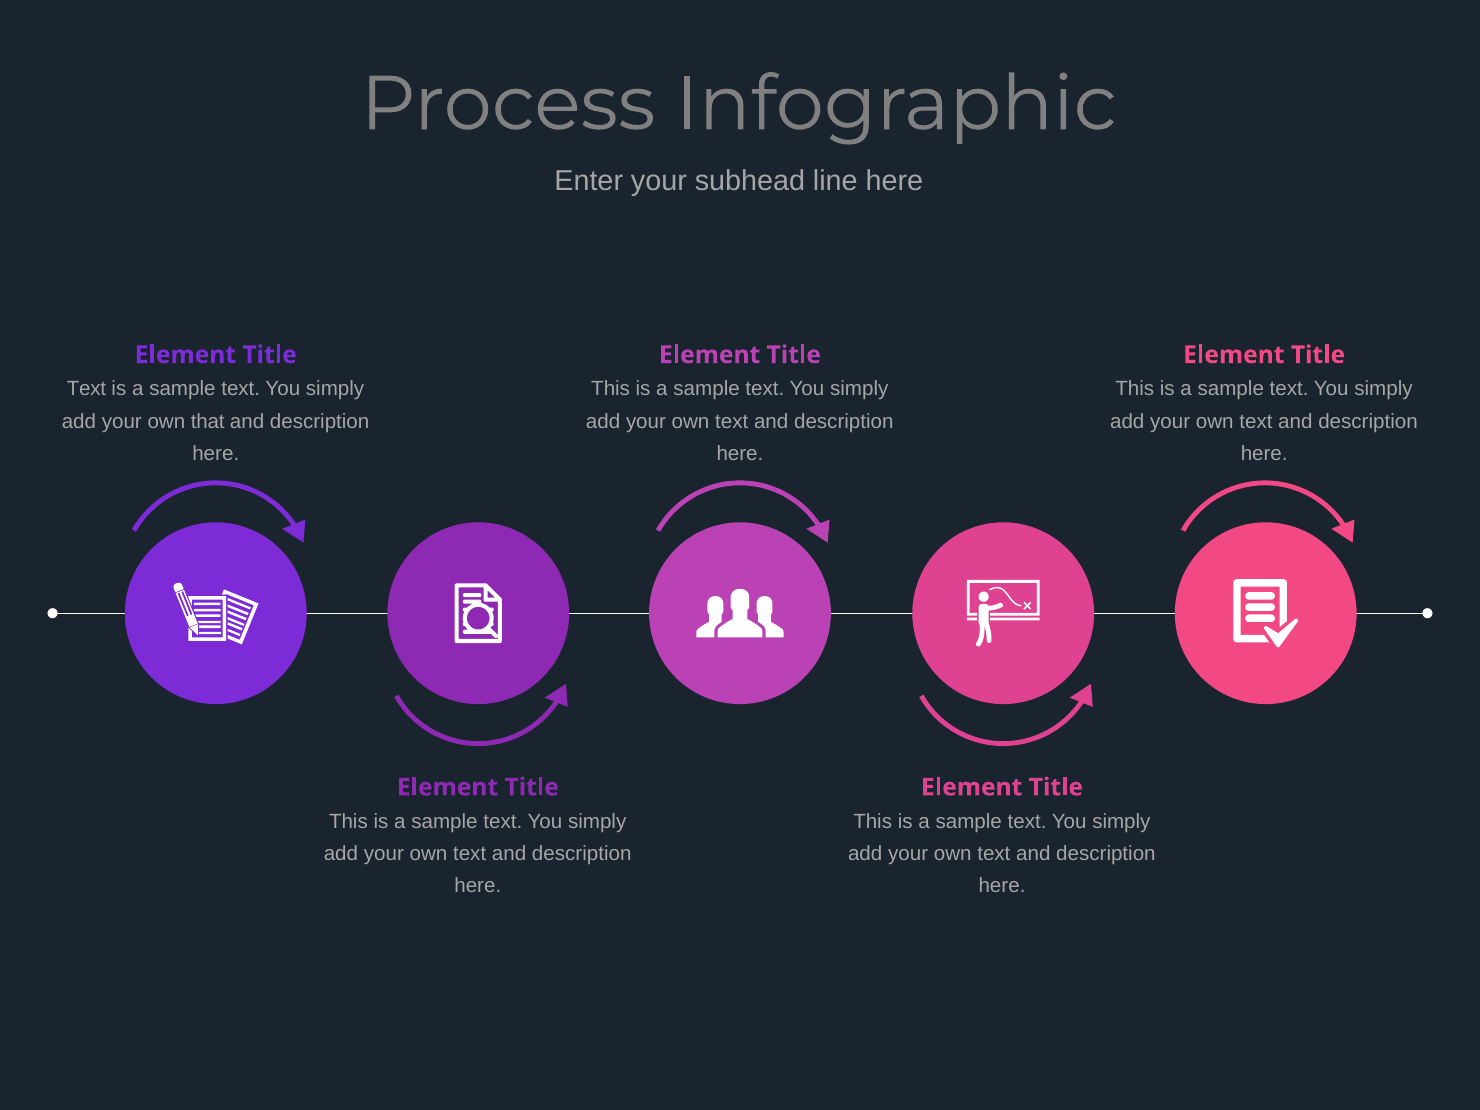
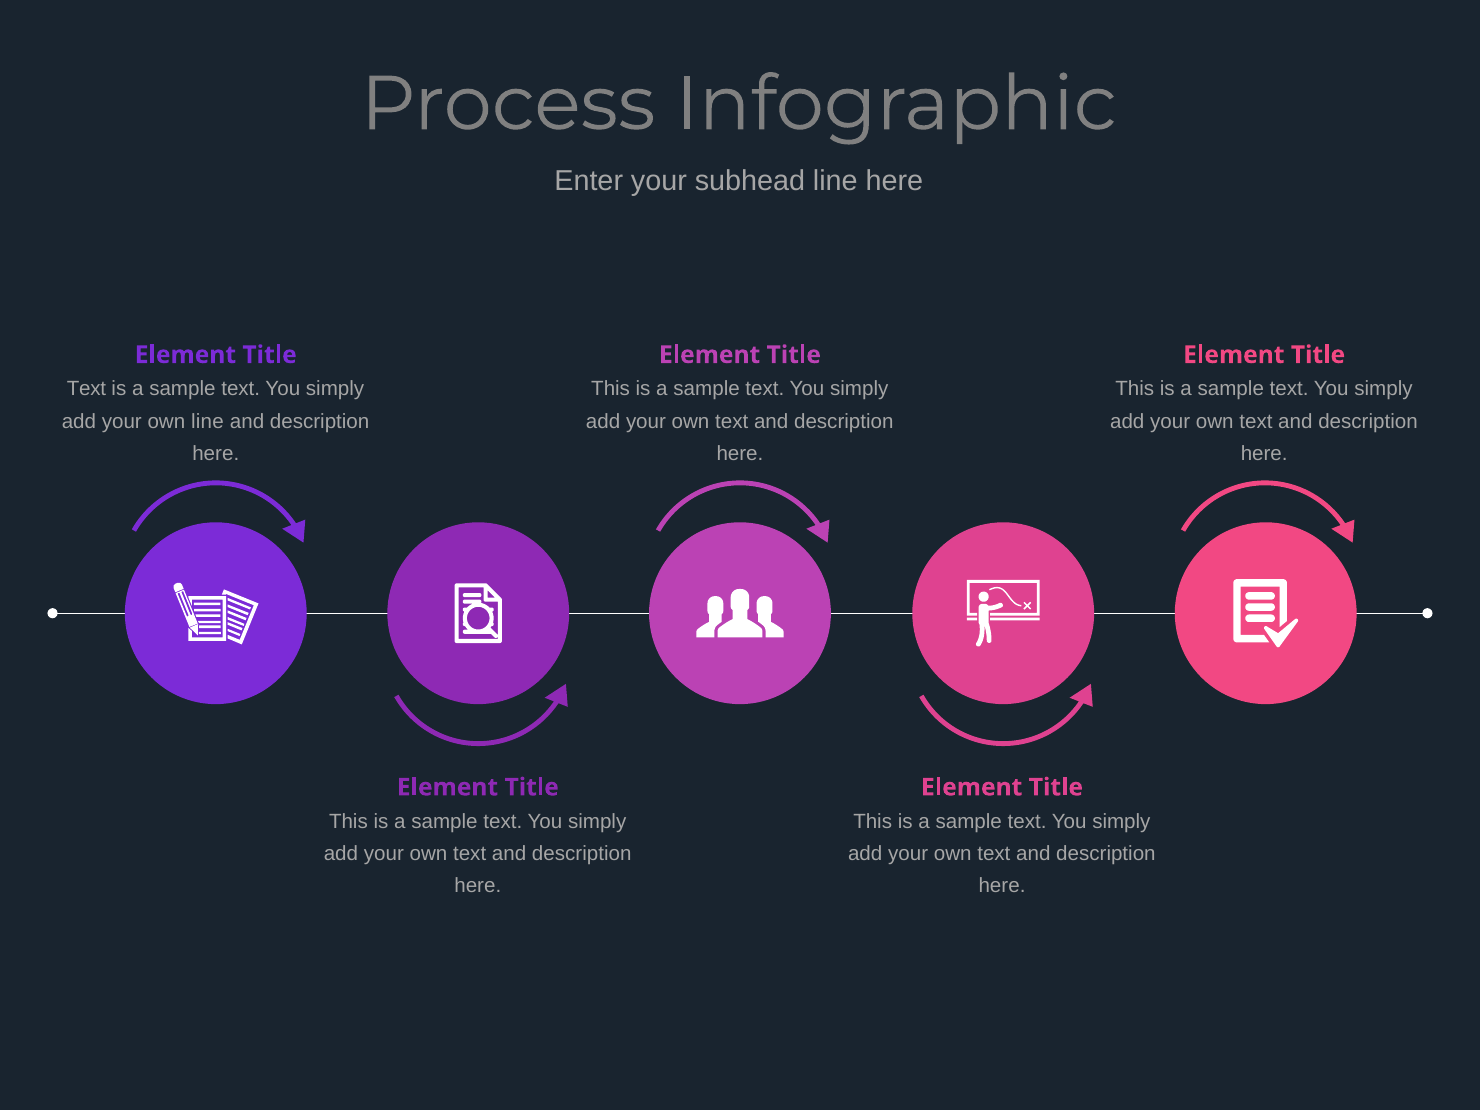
own that: that -> line (207, 421)
